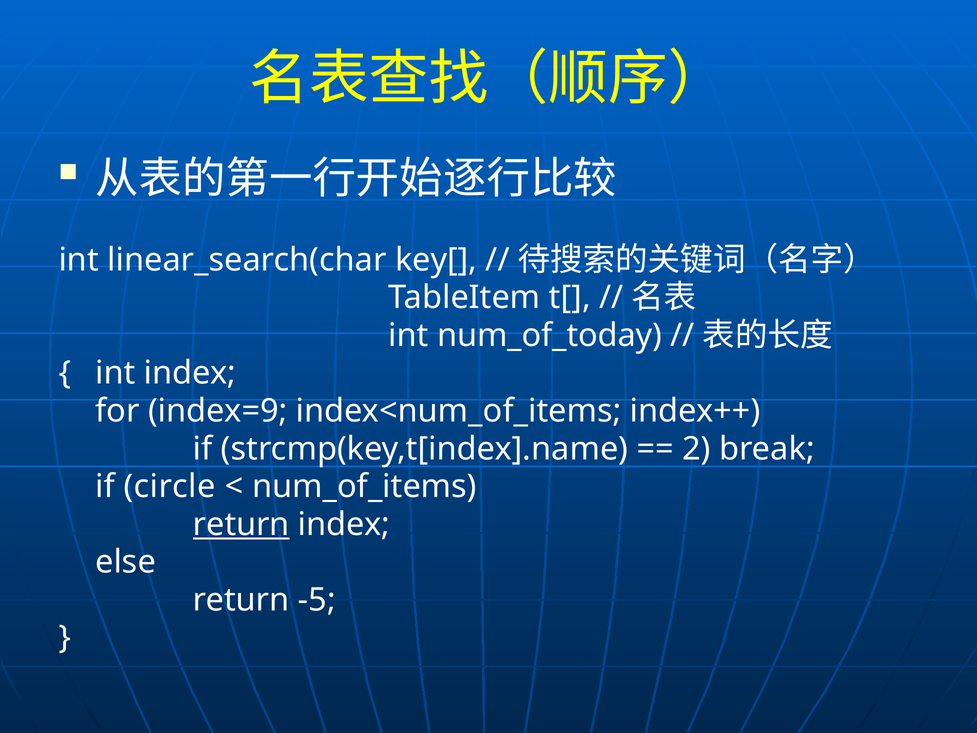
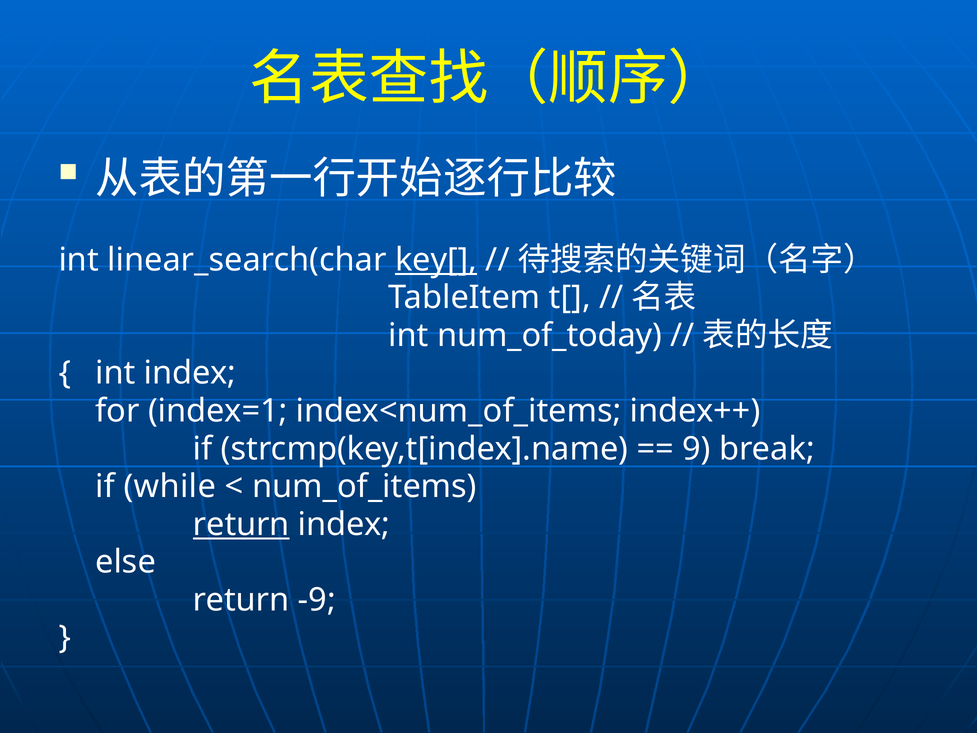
key[ underline: none -> present (436, 260)
index=9: index=9 -> index=1 (218, 411)
2: 2 -> 9 (697, 449)
circle: circle -> while (170, 486)
-5: -5 -> -9 (317, 600)
